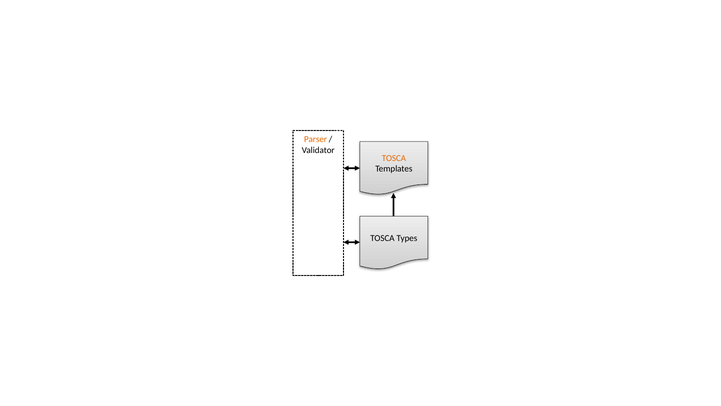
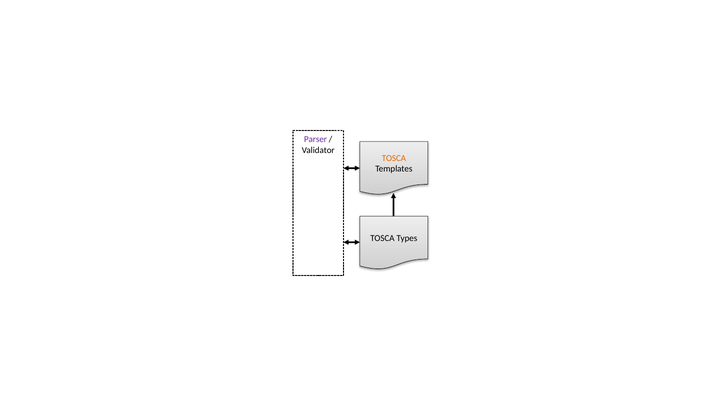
Parser colour: orange -> purple (315, 139)
